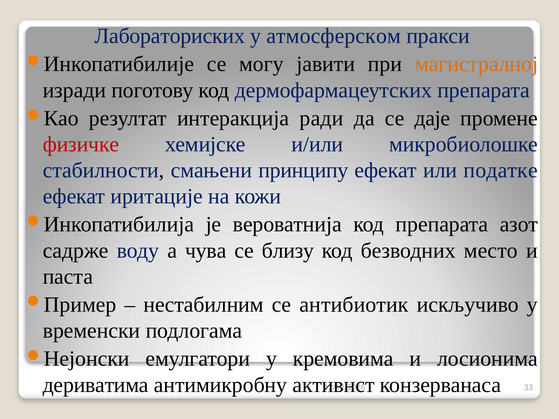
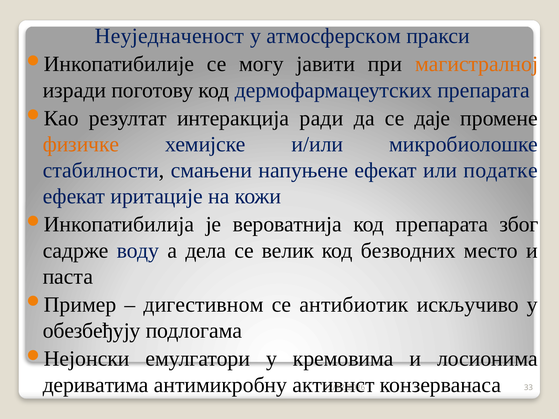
Лабораториских: Лабораториских -> Неуједначеност (170, 36)
физичке colour: red -> orange (81, 144)
принципу: принципу -> напуњене (303, 170)
азот: азот -> због (519, 225)
чува: чува -> дела (206, 251)
близу: близу -> велик (288, 251)
нестабилним: нестабилним -> дигестивном (204, 305)
временски: временски -> обезбеђују (92, 331)
